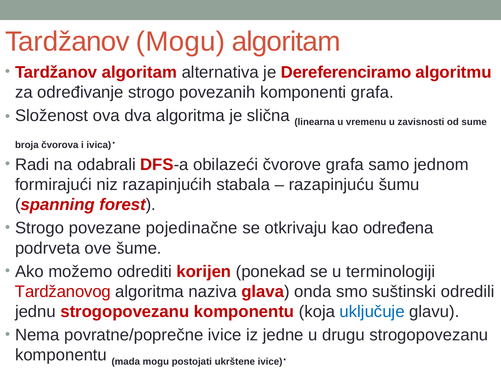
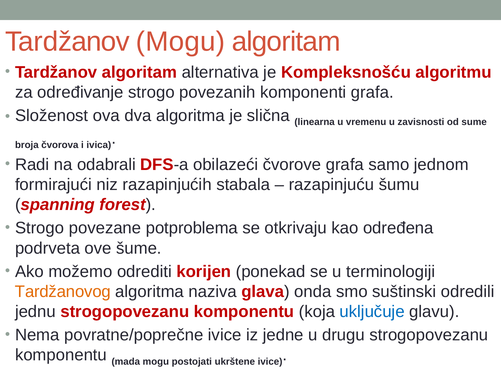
Dereferenciramo: Dereferenciramo -> Kompleksnošću (346, 72)
pojedinačne: pojedinačne -> potproblema (192, 228)
Tardžanovog colour: red -> orange (63, 291)
